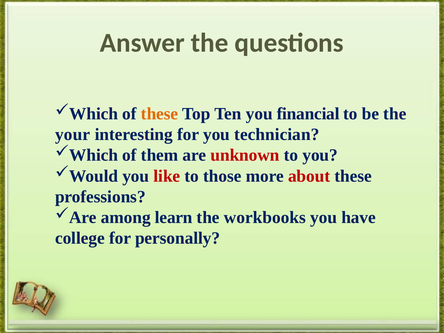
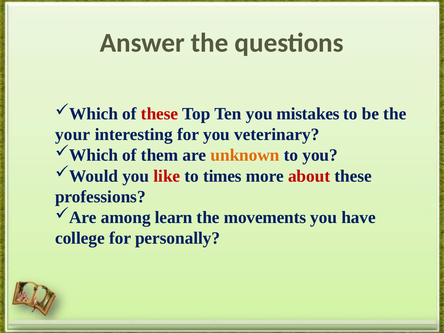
these colour: orange -> red (160, 114)
financial: financial -> mistakes (308, 114)
technician: technician -> veterinary (277, 135)
unknown colour: red -> orange (245, 155)
those: those -> times (222, 176)
workbooks: workbooks -> movements (265, 217)
